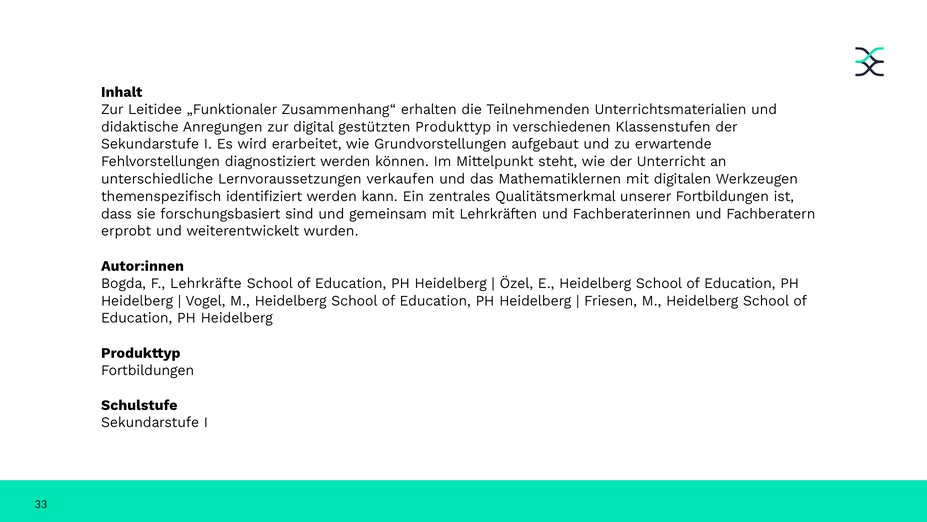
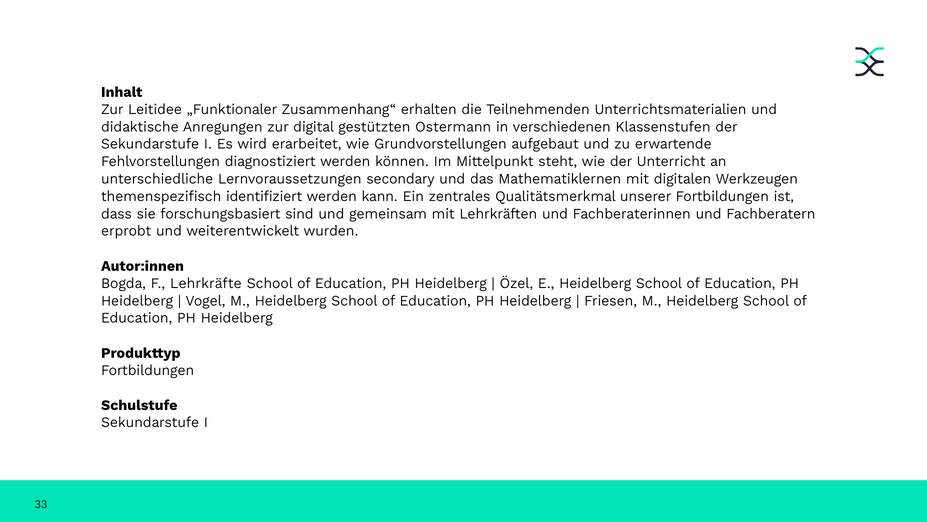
gestützten Produkttyp: Produkttyp -> Ostermann (453, 127)
verkaufen: verkaufen -> secondary (401, 179)
